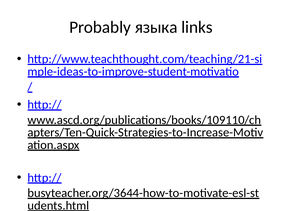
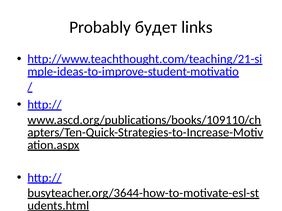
языка: языка -> будет (156, 27)
